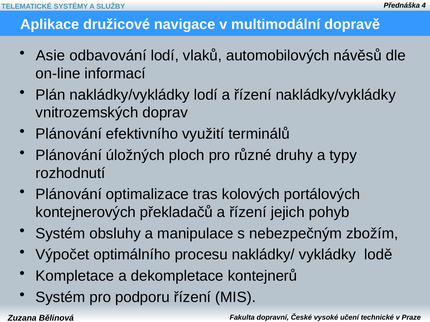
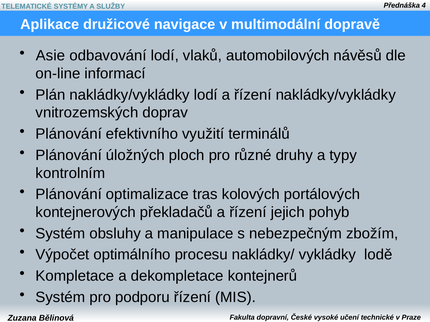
rozhodnutí: rozhodnutí -> kontrolním (70, 173)
